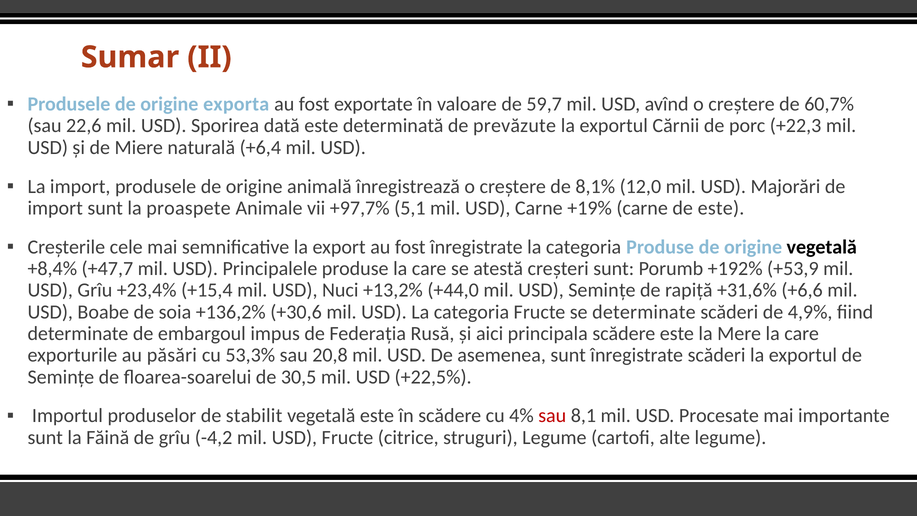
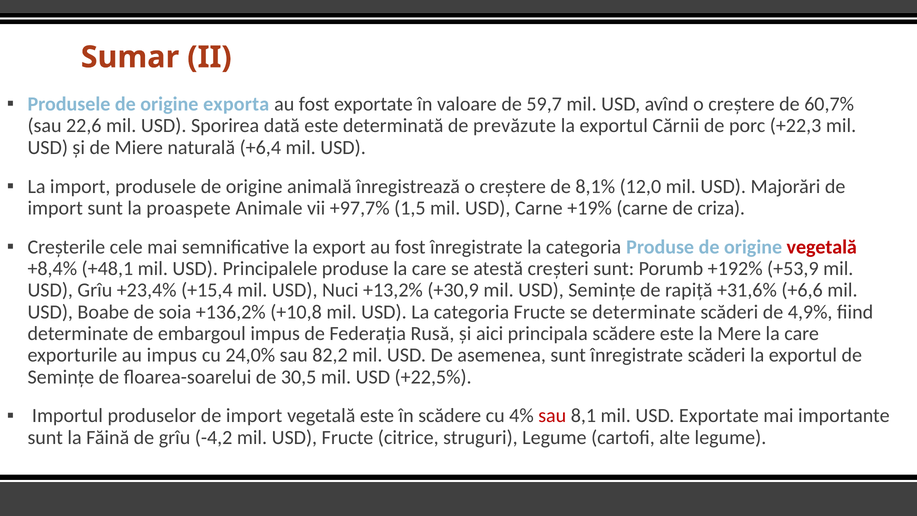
5,1: 5,1 -> 1,5 (410, 208)
de este: este -> criza (721, 208)
vegetală colour: black -> red (822, 247)
+47,7: +47,7 -> +48,1 (107, 269)
+44,0: +44,0 -> +30,9 (453, 290)
+30,6: +30,6 -> +10,8 (296, 312)
au păsări: păsări -> impus (172, 355)
53,3%: 53,3% -> 24,0% (250, 355)
20,8: 20,8 -> 82,2 (330, 355)
produselor de stabilit: stabilit -> import (254, 416)
USD Procesate: Procesate -> Exportate (719, 416)
